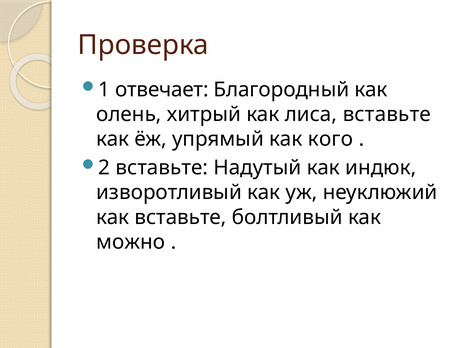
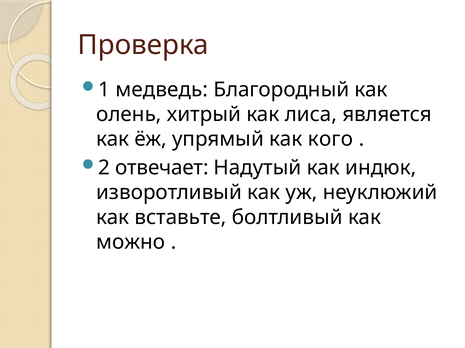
отвечает: отвечает -> медведь (162, 90)
лиса вставьте: вставьте -> является (387, 115)
2 вставьте: вставьте -> отвечает (162, 168)
